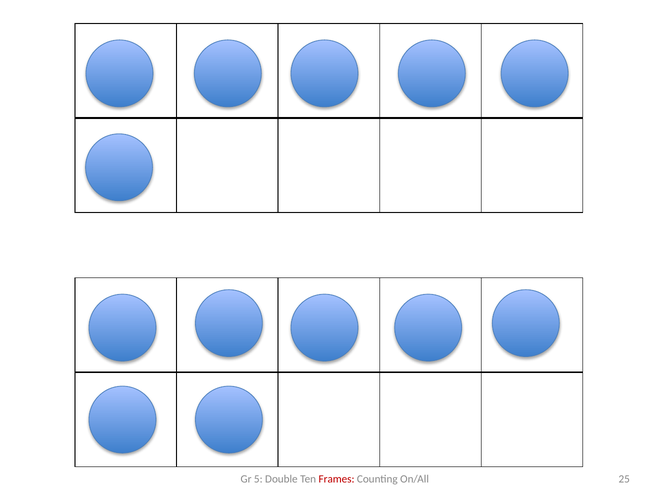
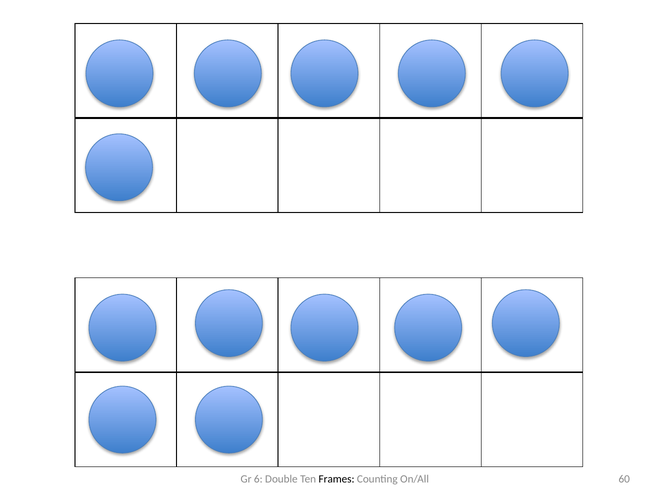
5: 5 -> 6 (258, 480)
Frames colour: red -> black (337, 480)
25: 25 -> 60 (624, 480)
